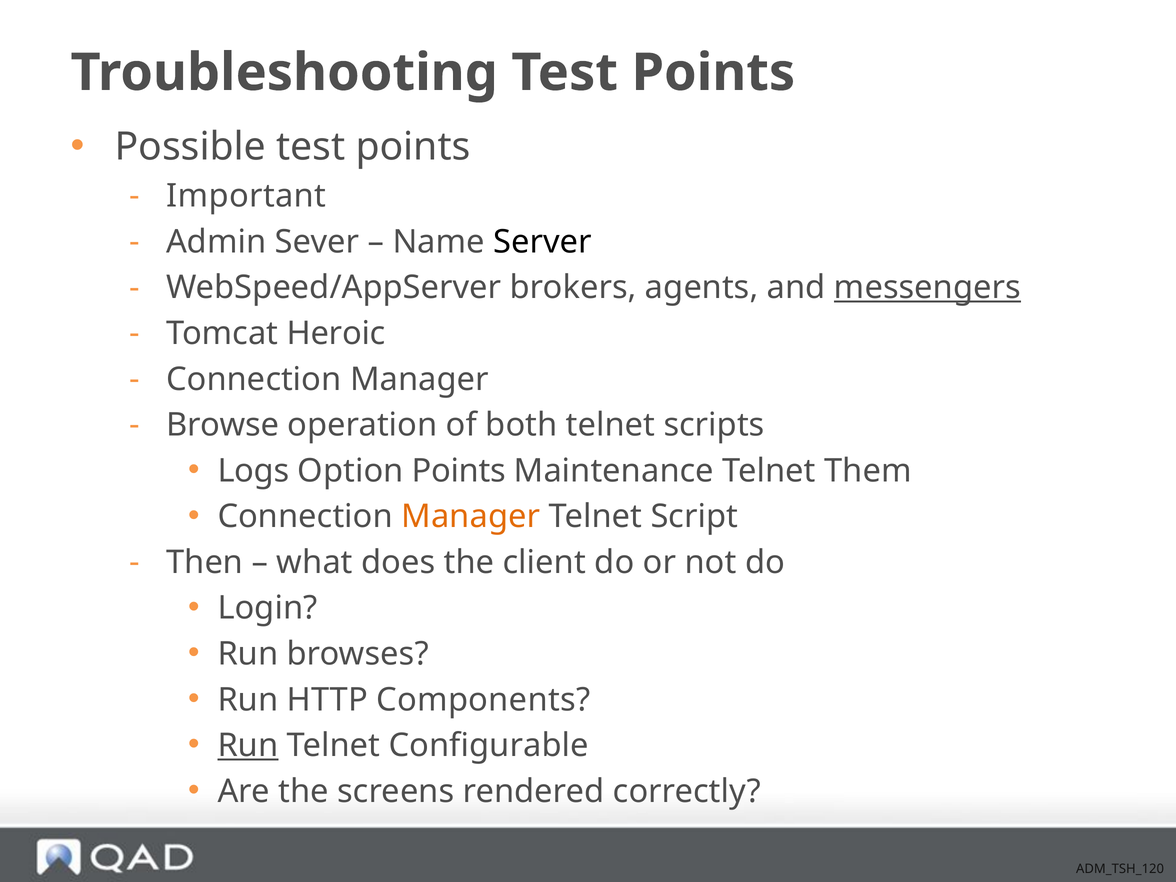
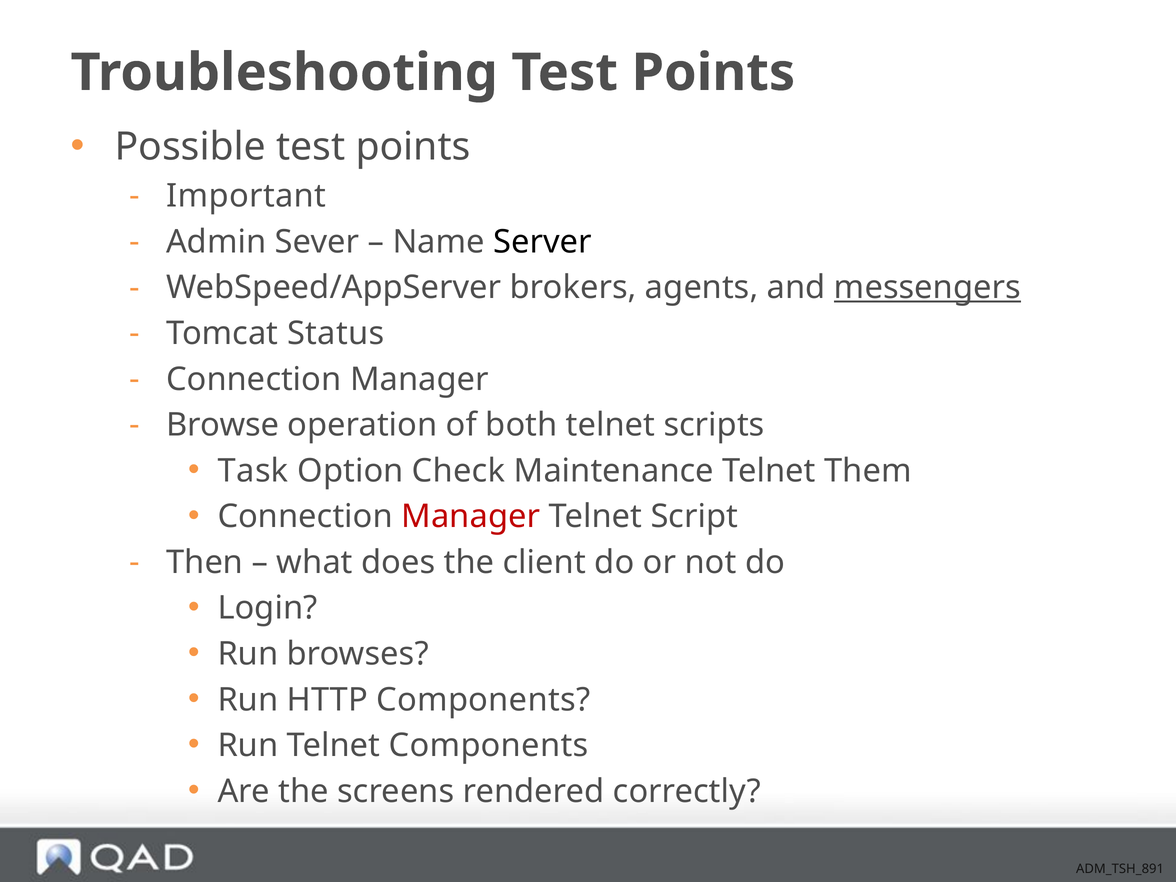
Heroic: Heroic -> Status (336, 333)
Logs: Logs -> Task (253, 471)
Option Points: Points -> Check (459, 471)
Manager colour: orange -> red (471, 517)
Run underline: present -> none (248, 746)
Telnet Configurable: Configurable -> Components (489, 746)
ADM_TSH_120: ADM_TSH_120 -> ADM_TSH_891 (1120, 869)
